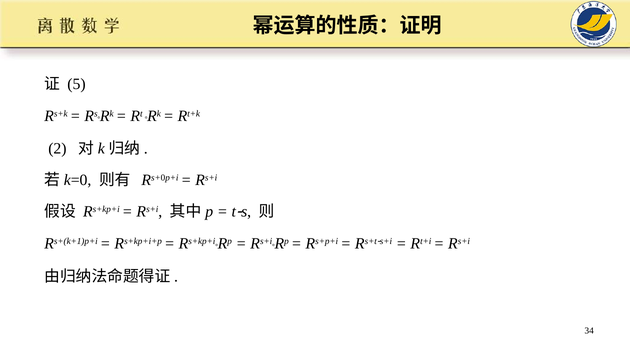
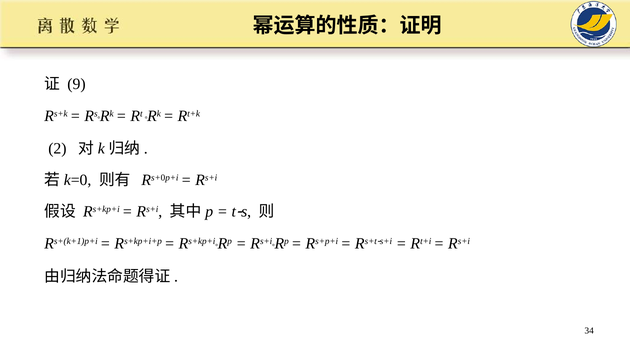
5: 5 -> 9 (76, 84)
